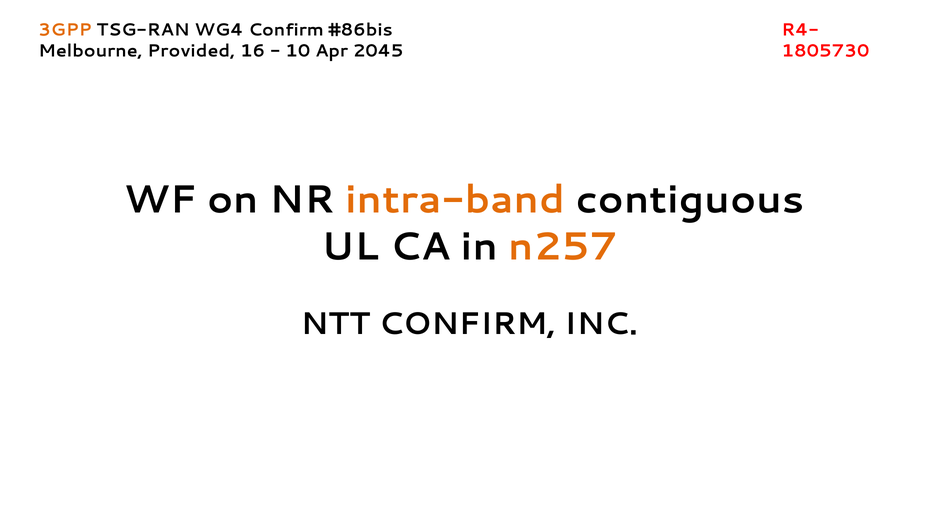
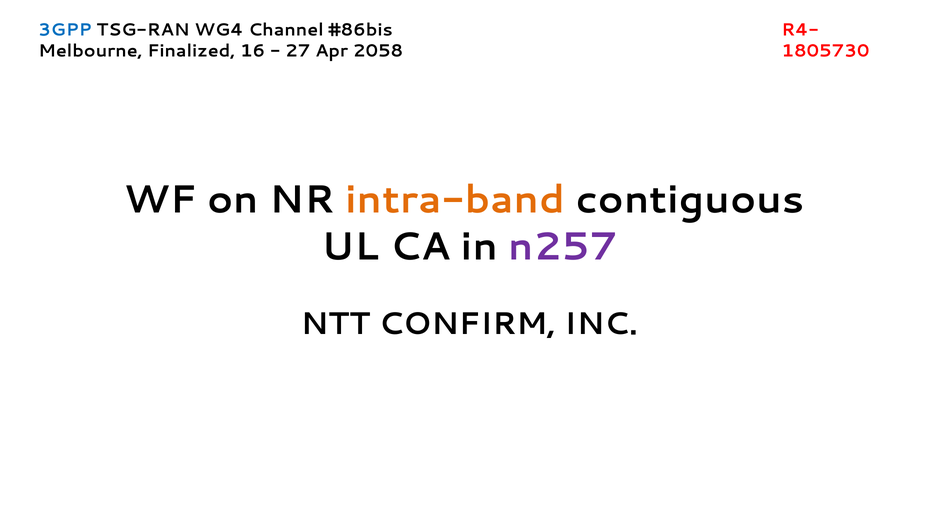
3GPP colour: orange -> blue (65, 30)
WG4 Confirm: Confirm -> Channel (286, 30)
Provided: Provided -> Finalized (191, 51)
10: 10 -> 27 (298, 51)
2045: 2045 -> 2058 (378, 51)
n257 colour: orange -> purple (563, 247)
